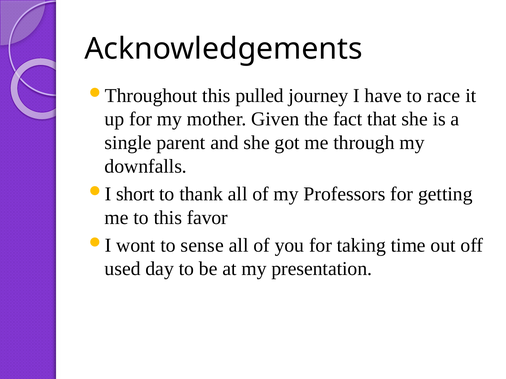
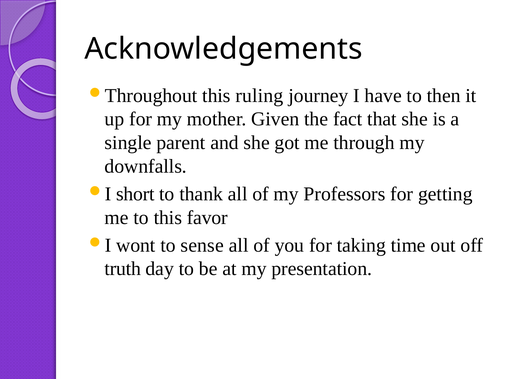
pulled: pulled -> ruling (259, 96)
race: race -> then (444, 96)
used: used -> truth (123, 269)
